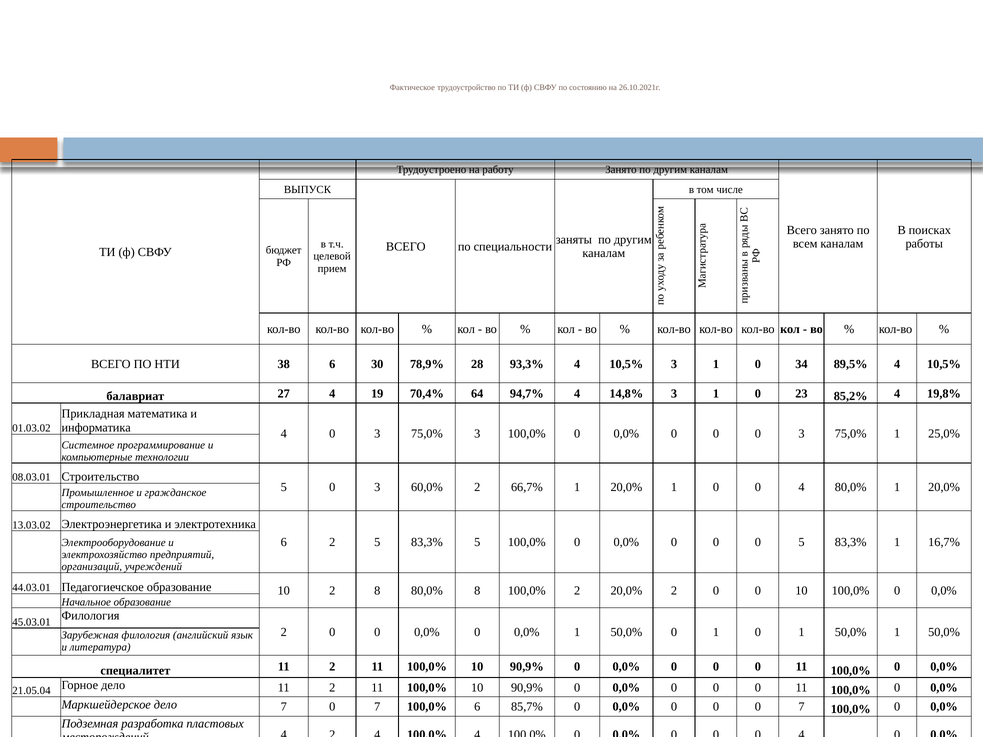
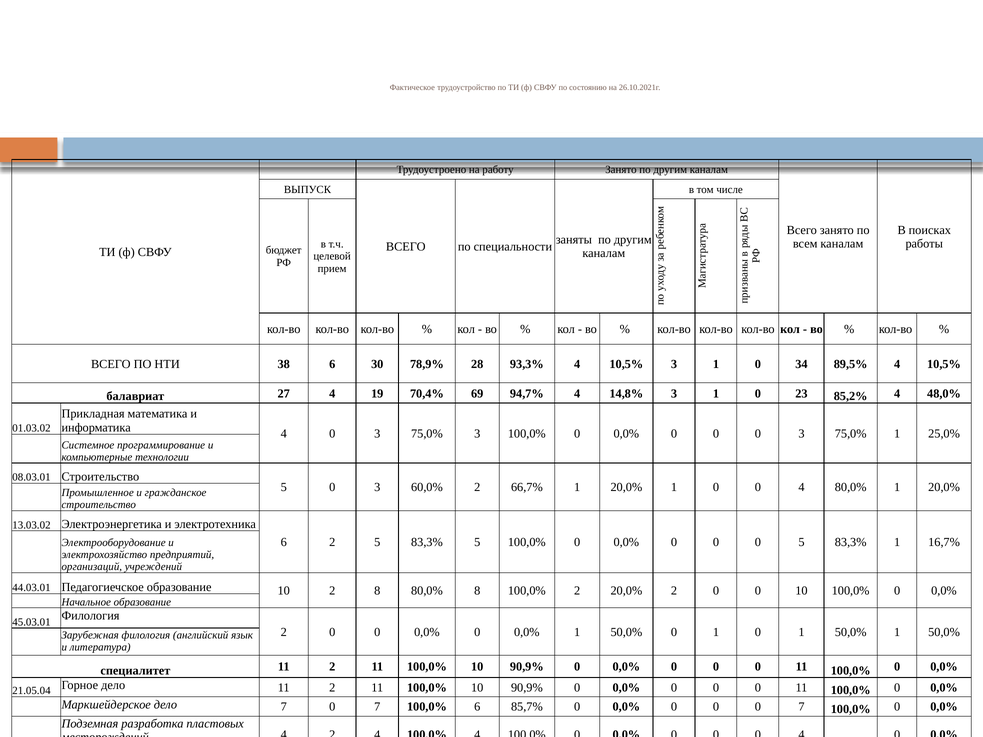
64: 64 -> 69 (477, 394)
19,8%: 19,8% -> 48,0% (944, 394)
